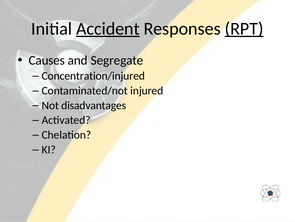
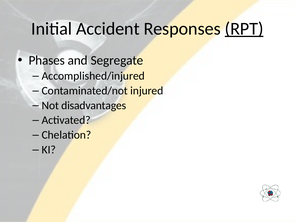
Accident underline: present -> none (108, 29)
Causes: Causes -> Phases (47, 60)
Concentration/injured: Concentration/injured -> Accomplished/injured (93, 76)
